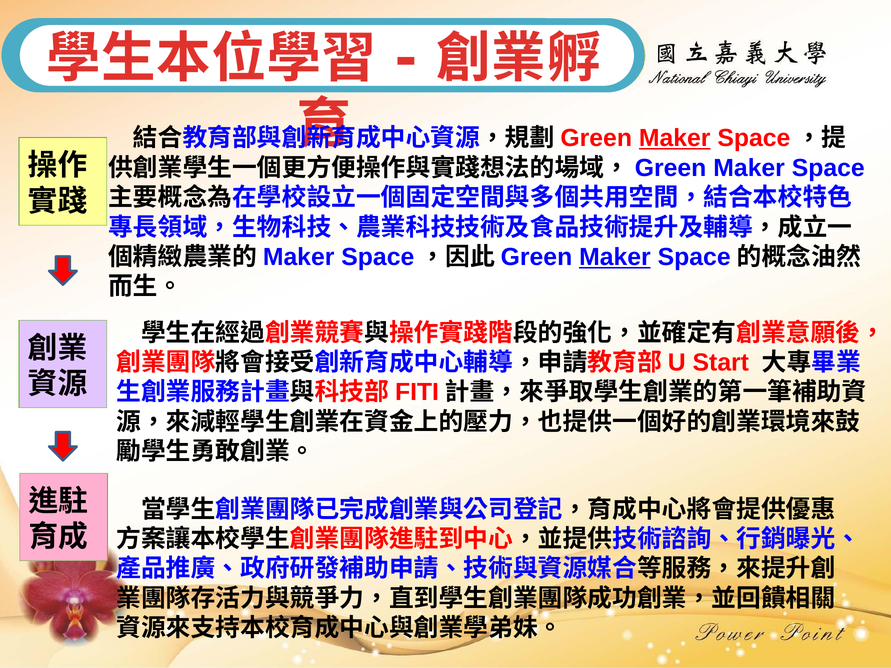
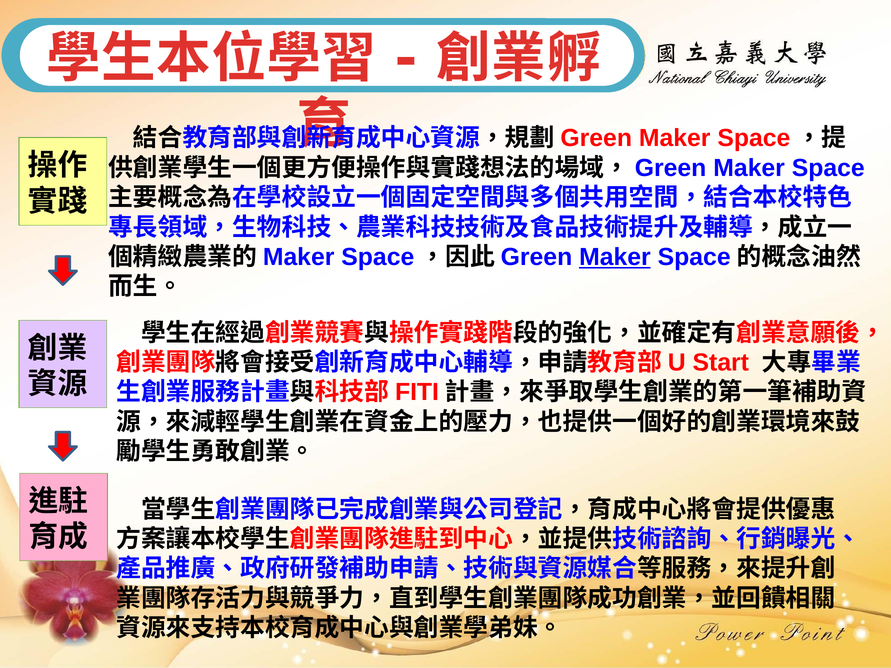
Maker underline: present -> none (675, 138)
